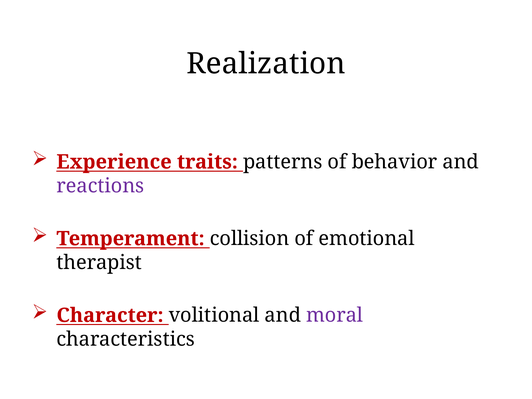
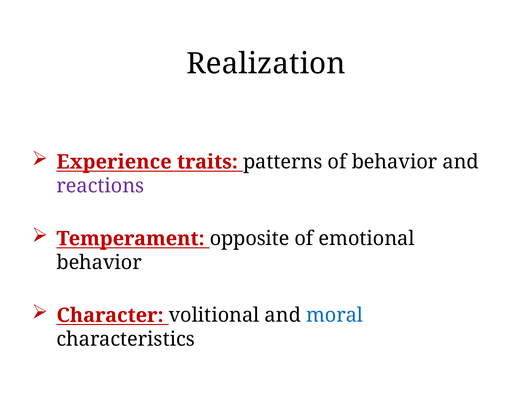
collision: collision -> opposite (250, 239)
therapist: therapist -> behavior (99, 263)
moral colour: purple -> blue (335, 315)
